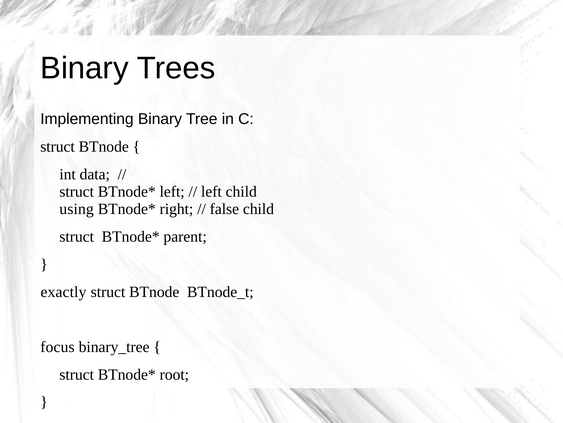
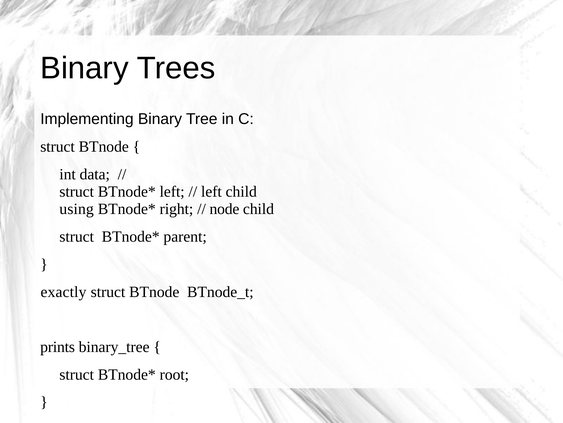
false: false -> node (224, 209)
focus: focus -> prints (58, 346)
